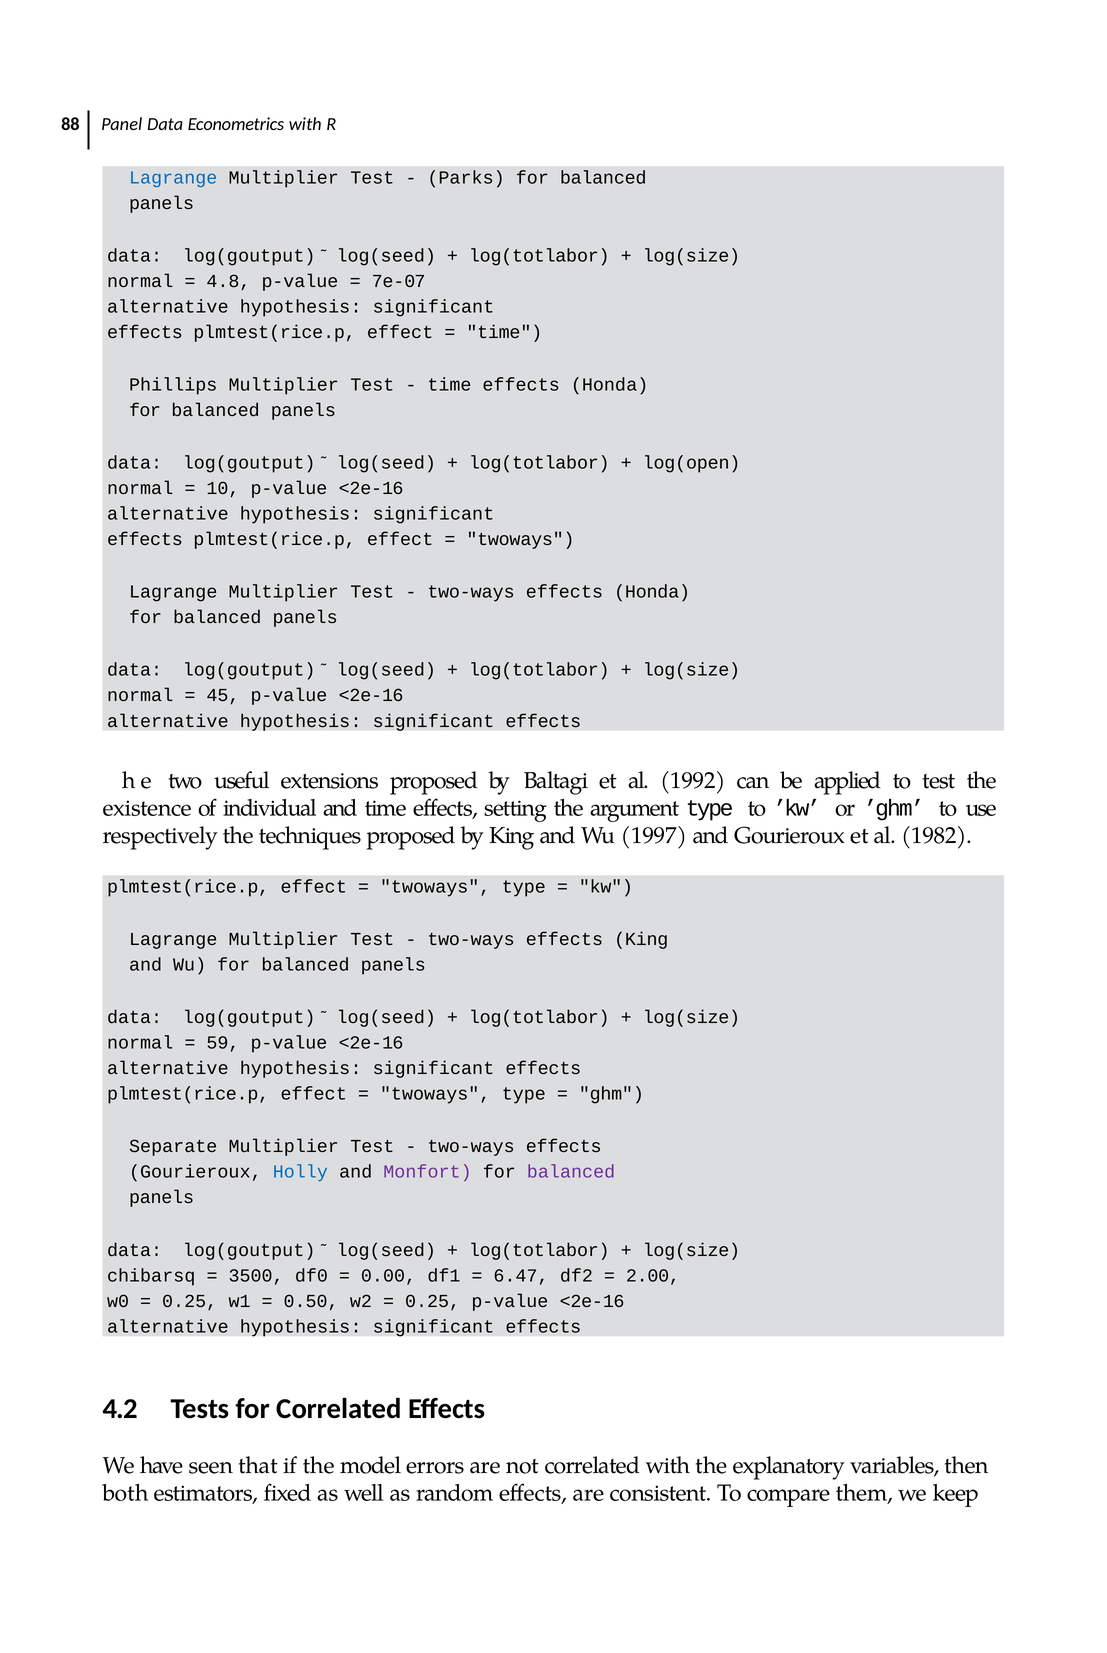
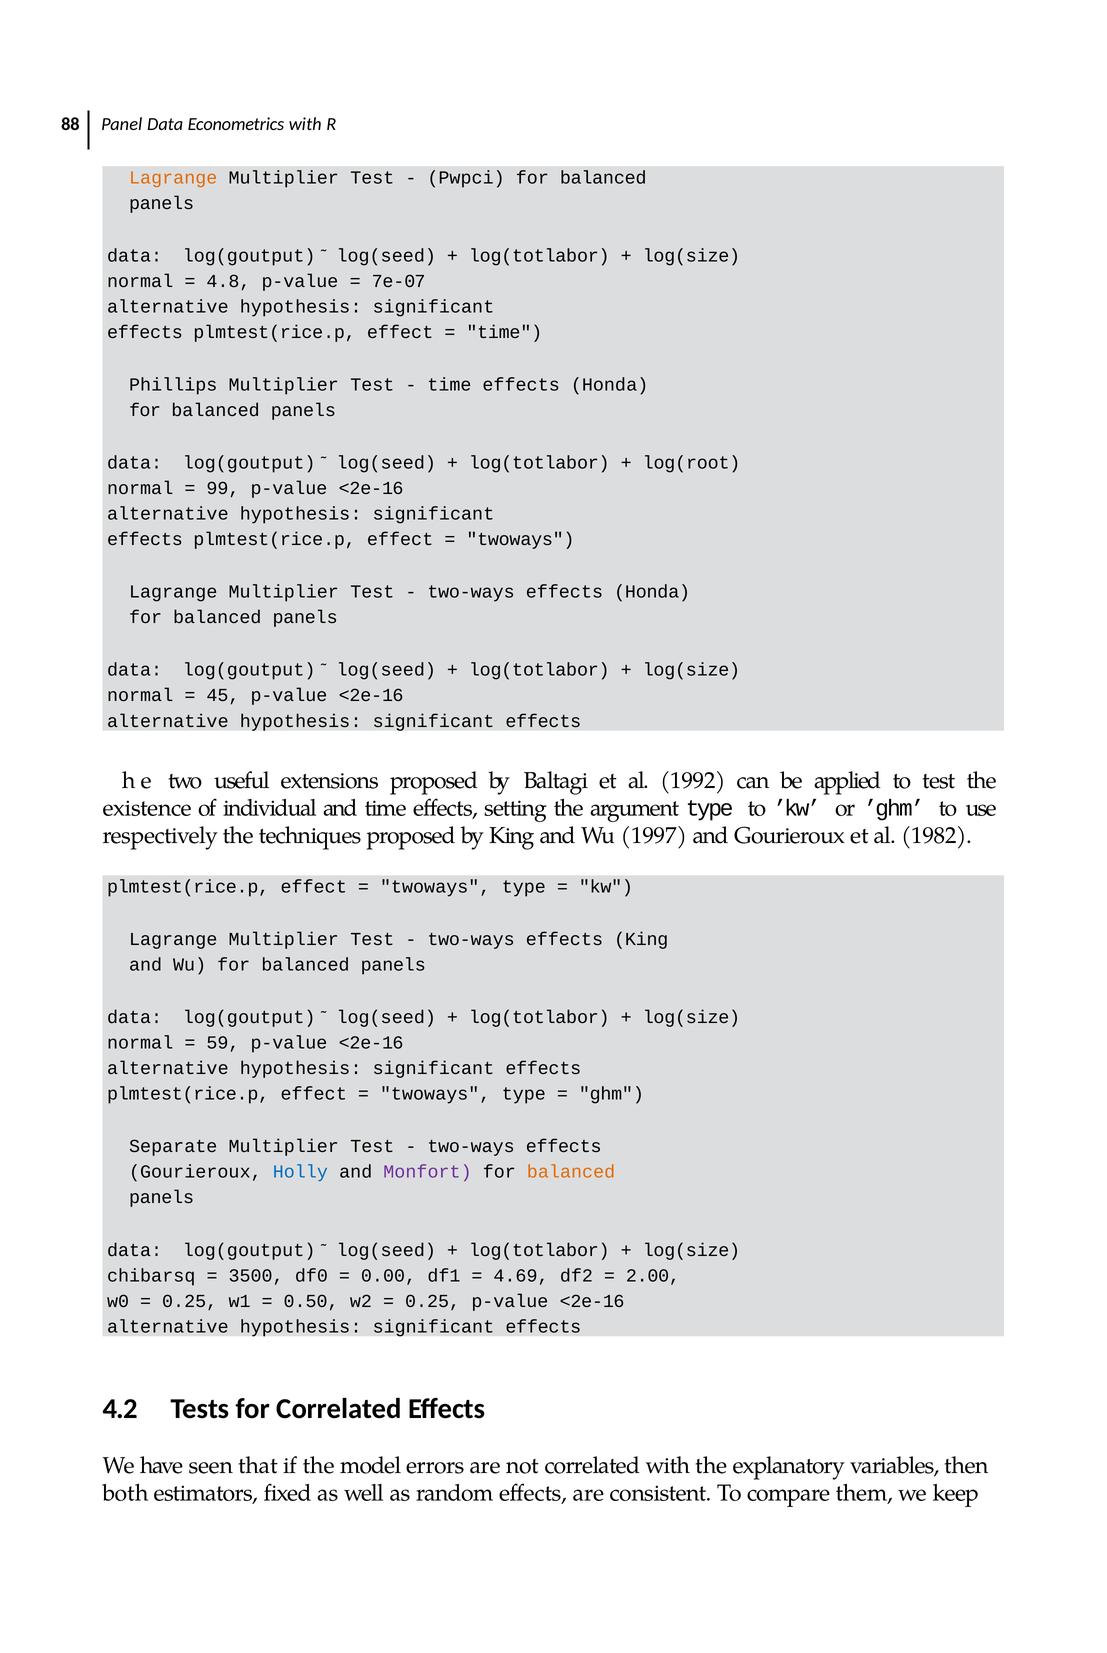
Lagrange colour: blue -> orange (173, 178)
Parks: Parks -> Pwpci (466, 178)
log(open: log(open -> log(root (692, 463)
10: 10 -> 99 (223, 488)
balanced colour: purple -> orange (571, 1172)
6.47: 6.47 -> 4.69 (521, 1276)
